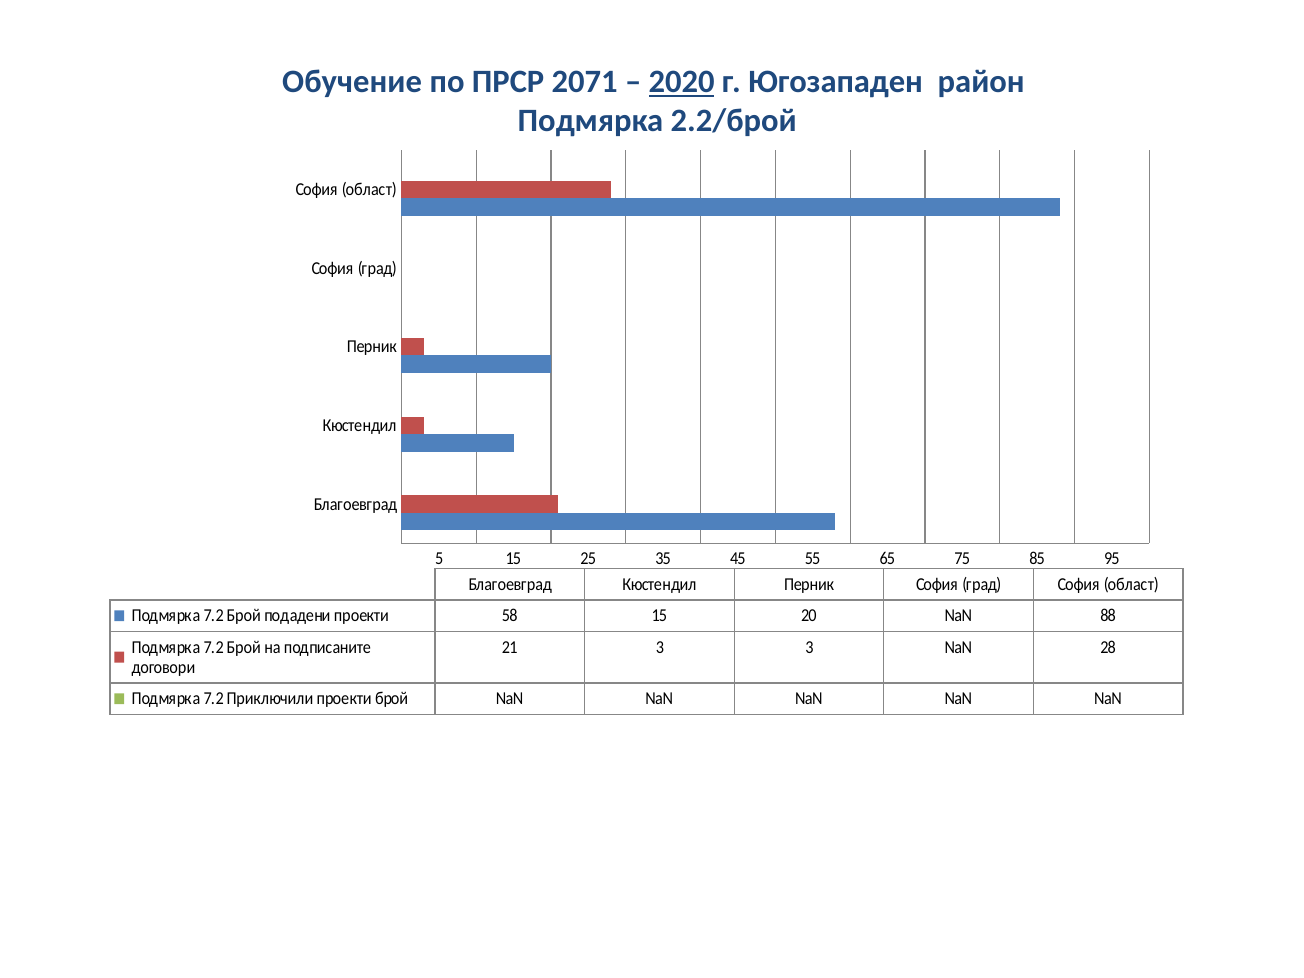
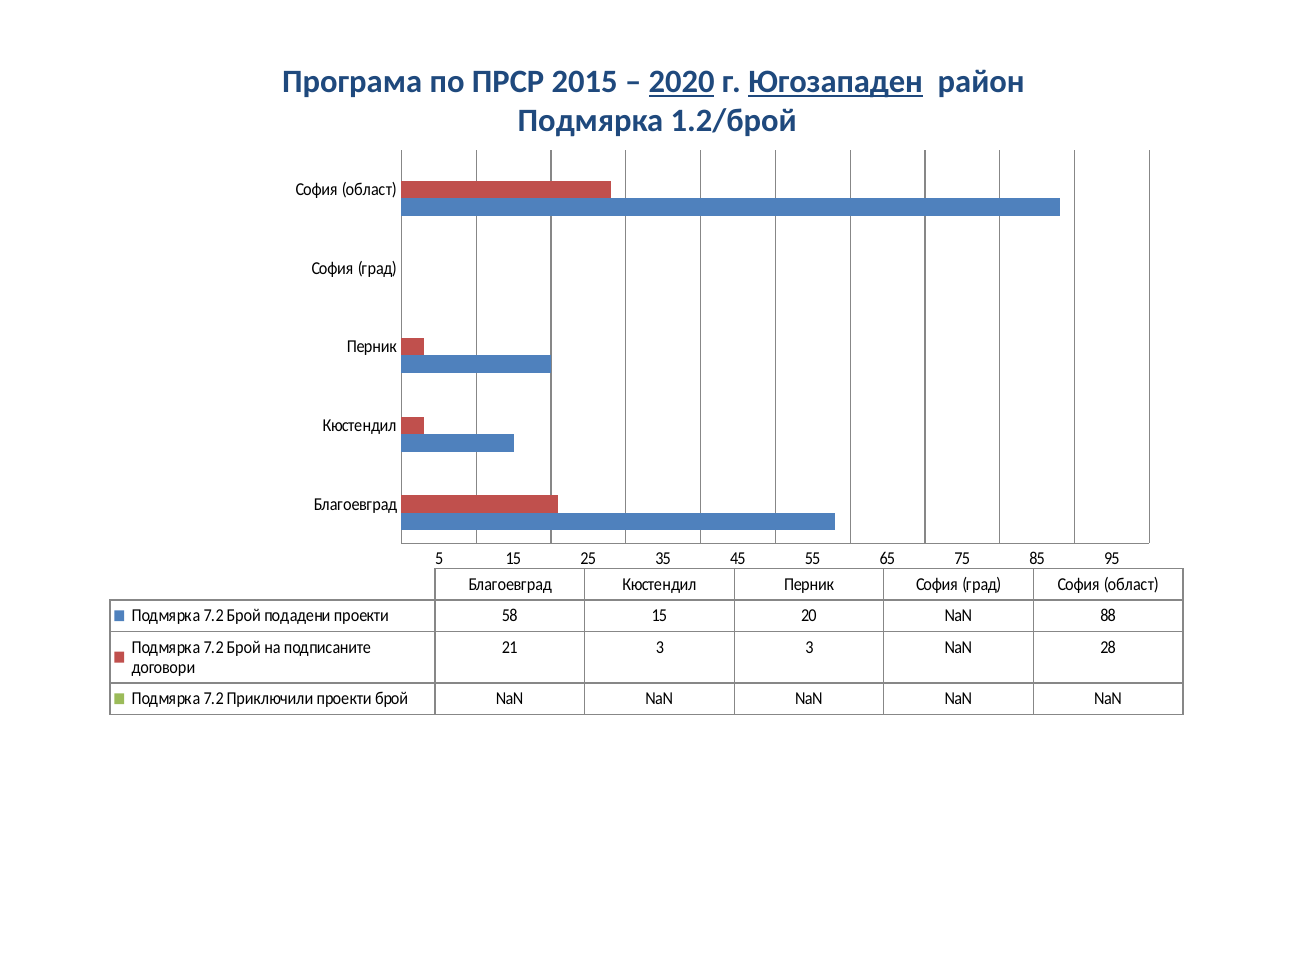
Обучение: Обучение -> Програма (352, 82)
2071: 2071 -> 2015 (585, 82)
Югозападен underline: none -> present (836, 82)
2.2/брой: 2.2/брой -> 1.2/брой (734, 121)
